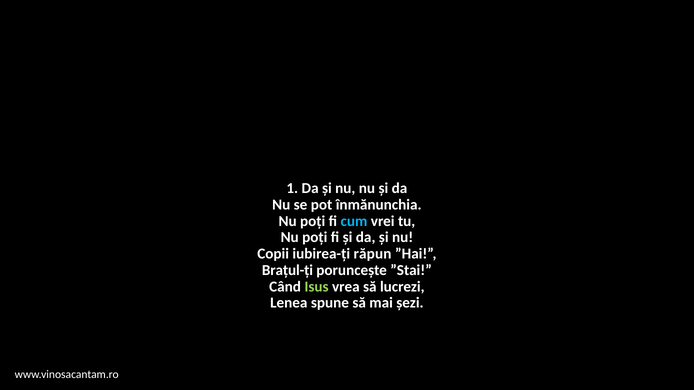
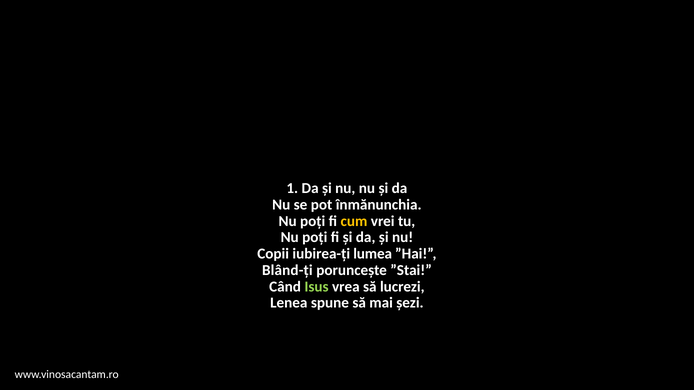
cum colour: light blue -> yellow (354, 221)
răpun: răpun -> lumea (373, 254)
Brațul-ți: Brațul-ți -> Blând-ți (287, 270)
